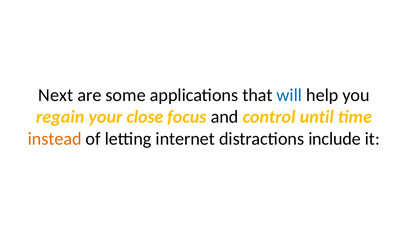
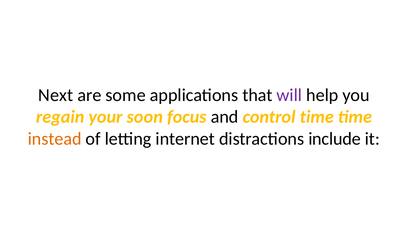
will colour: blue -> purple (289, 95)
close: close -> soon (145, 117)
control until: until -> time (317, 117)
